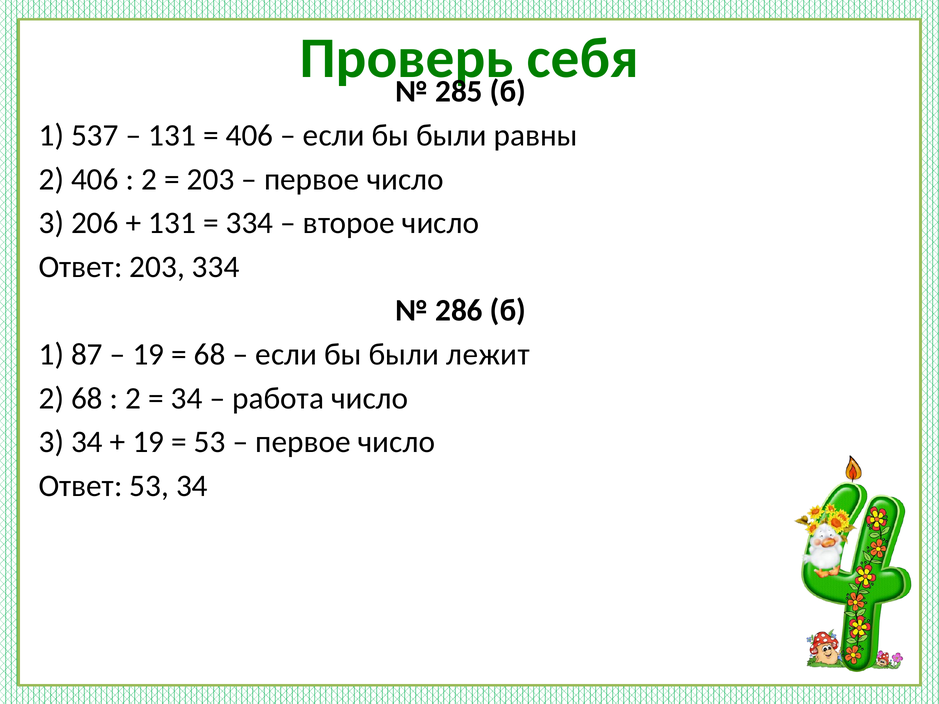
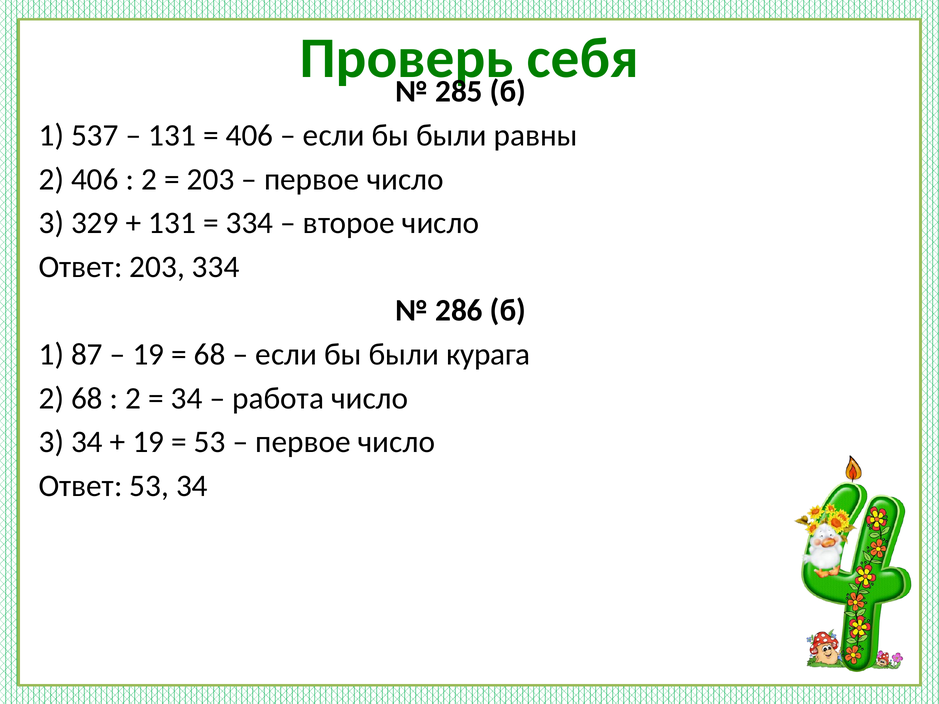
206: 206 -> 329 (95, 223)
лежит: лежит -> курага (488, 355)
